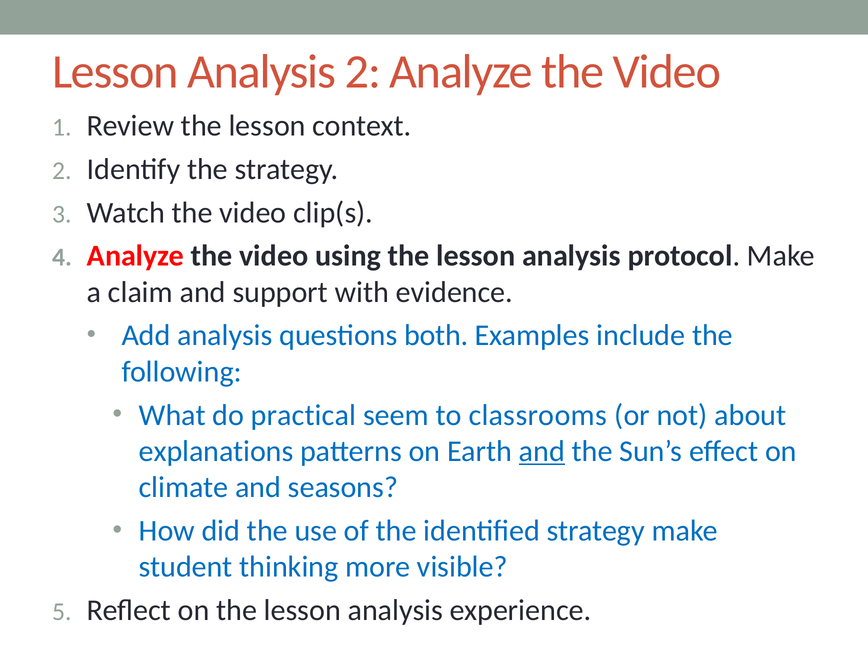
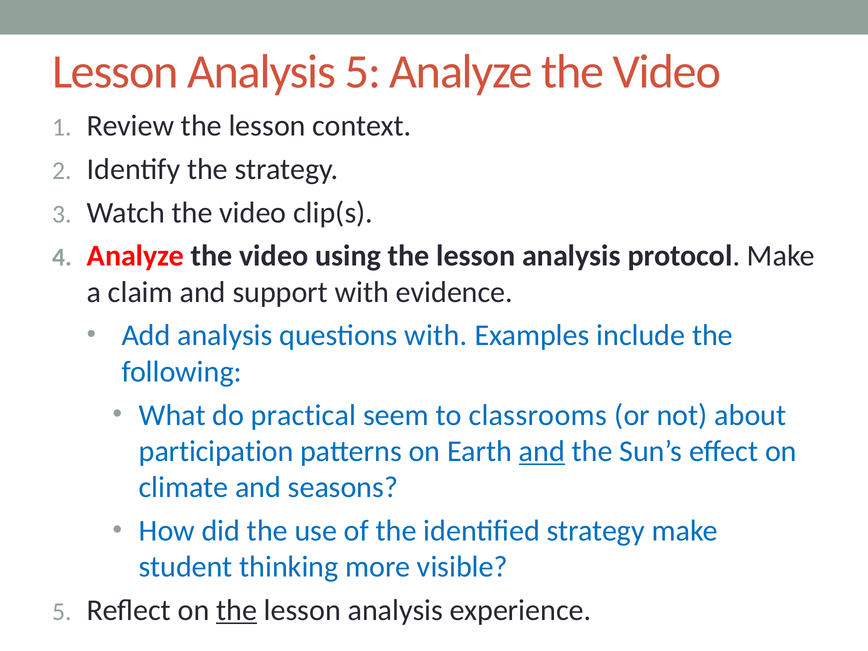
Analysis 2: 2 -> 5 (363, 72)
questions both: both -> with (436, 336)
explanations: explanations -> participation (216, 451)
the underline: none -> present (237, 610)
